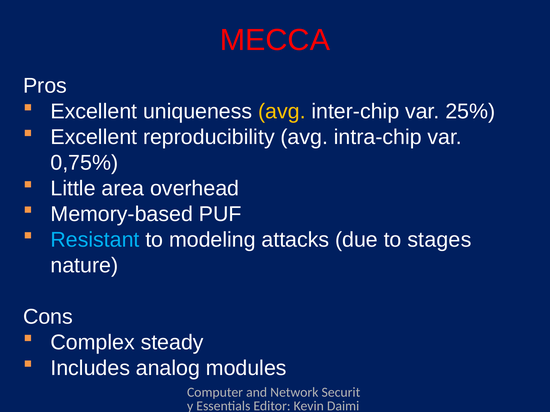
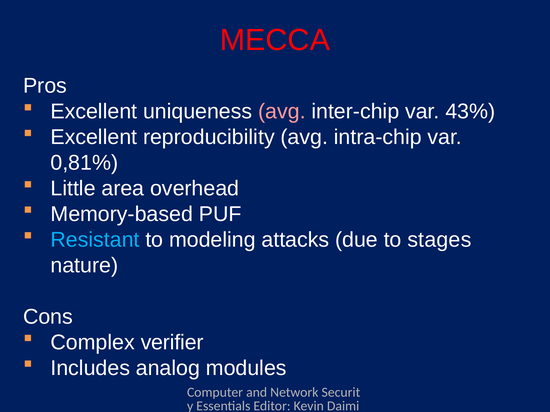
avg colour: yellow -> pink (282, 112)
25%: 25% -> 43% (470, 112)
0,75%: 0,75% -> 0,81% (84, 163)
steady: steady -> verifier (172, 343)
